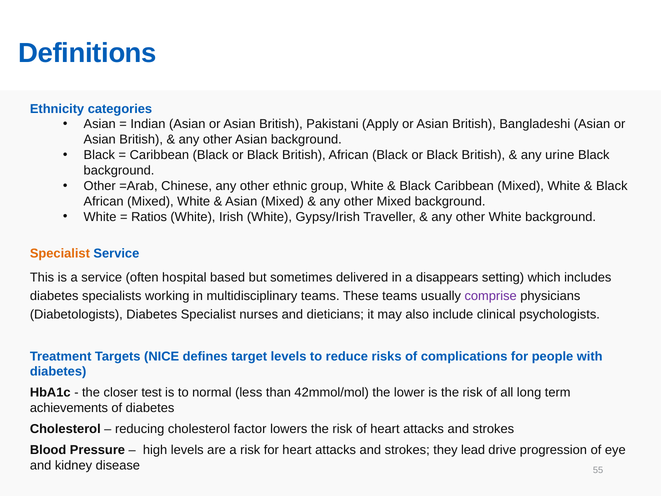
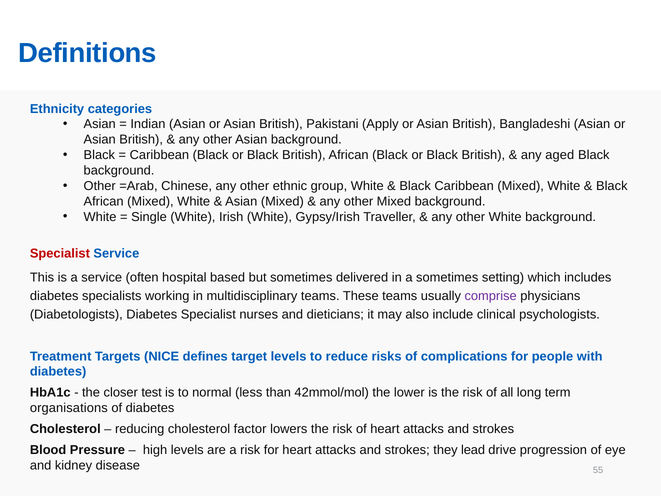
urine: urine -> aged (560, 155)
Ratios: Ratios -> Single (149, 217)
Specialist colour: orange -> red (60, 253)
a disappears: disappears -> sometimes (447, 277)
achievements: achievements -> organisations (69, 408)
